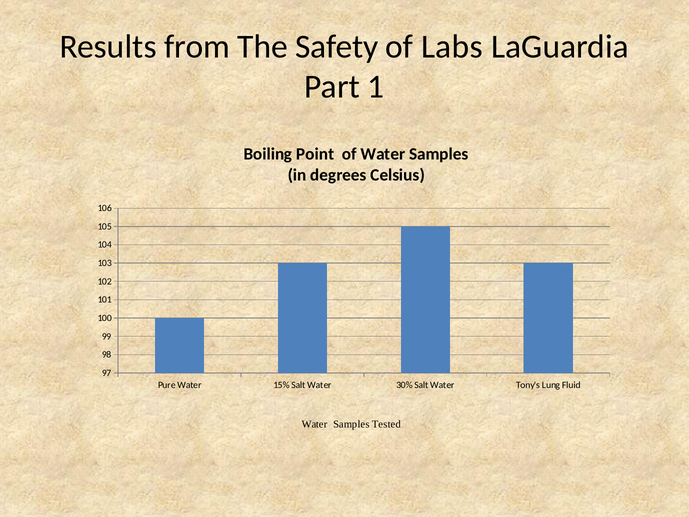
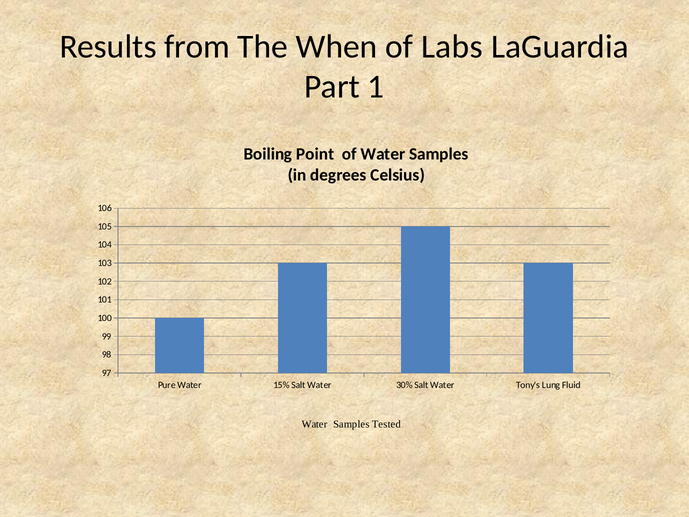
Safety: Safety -> When (337, 47)
